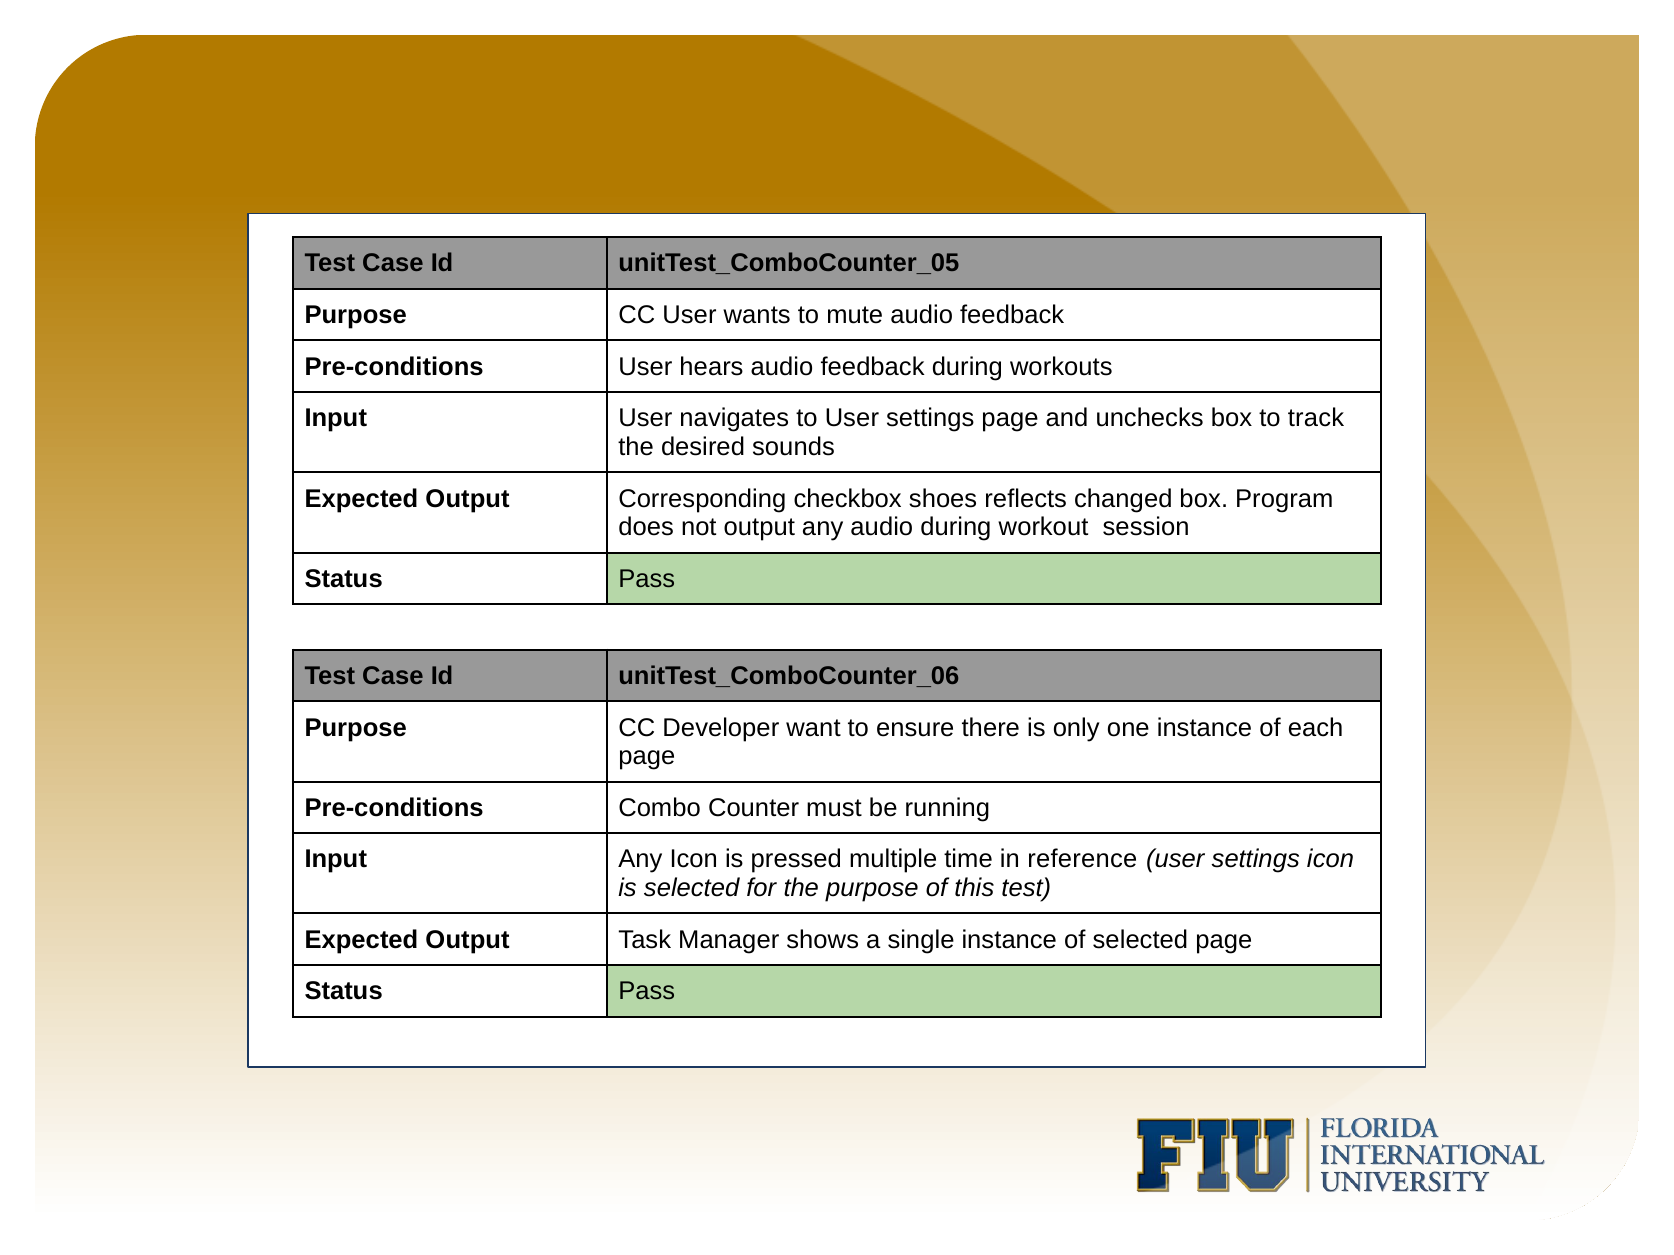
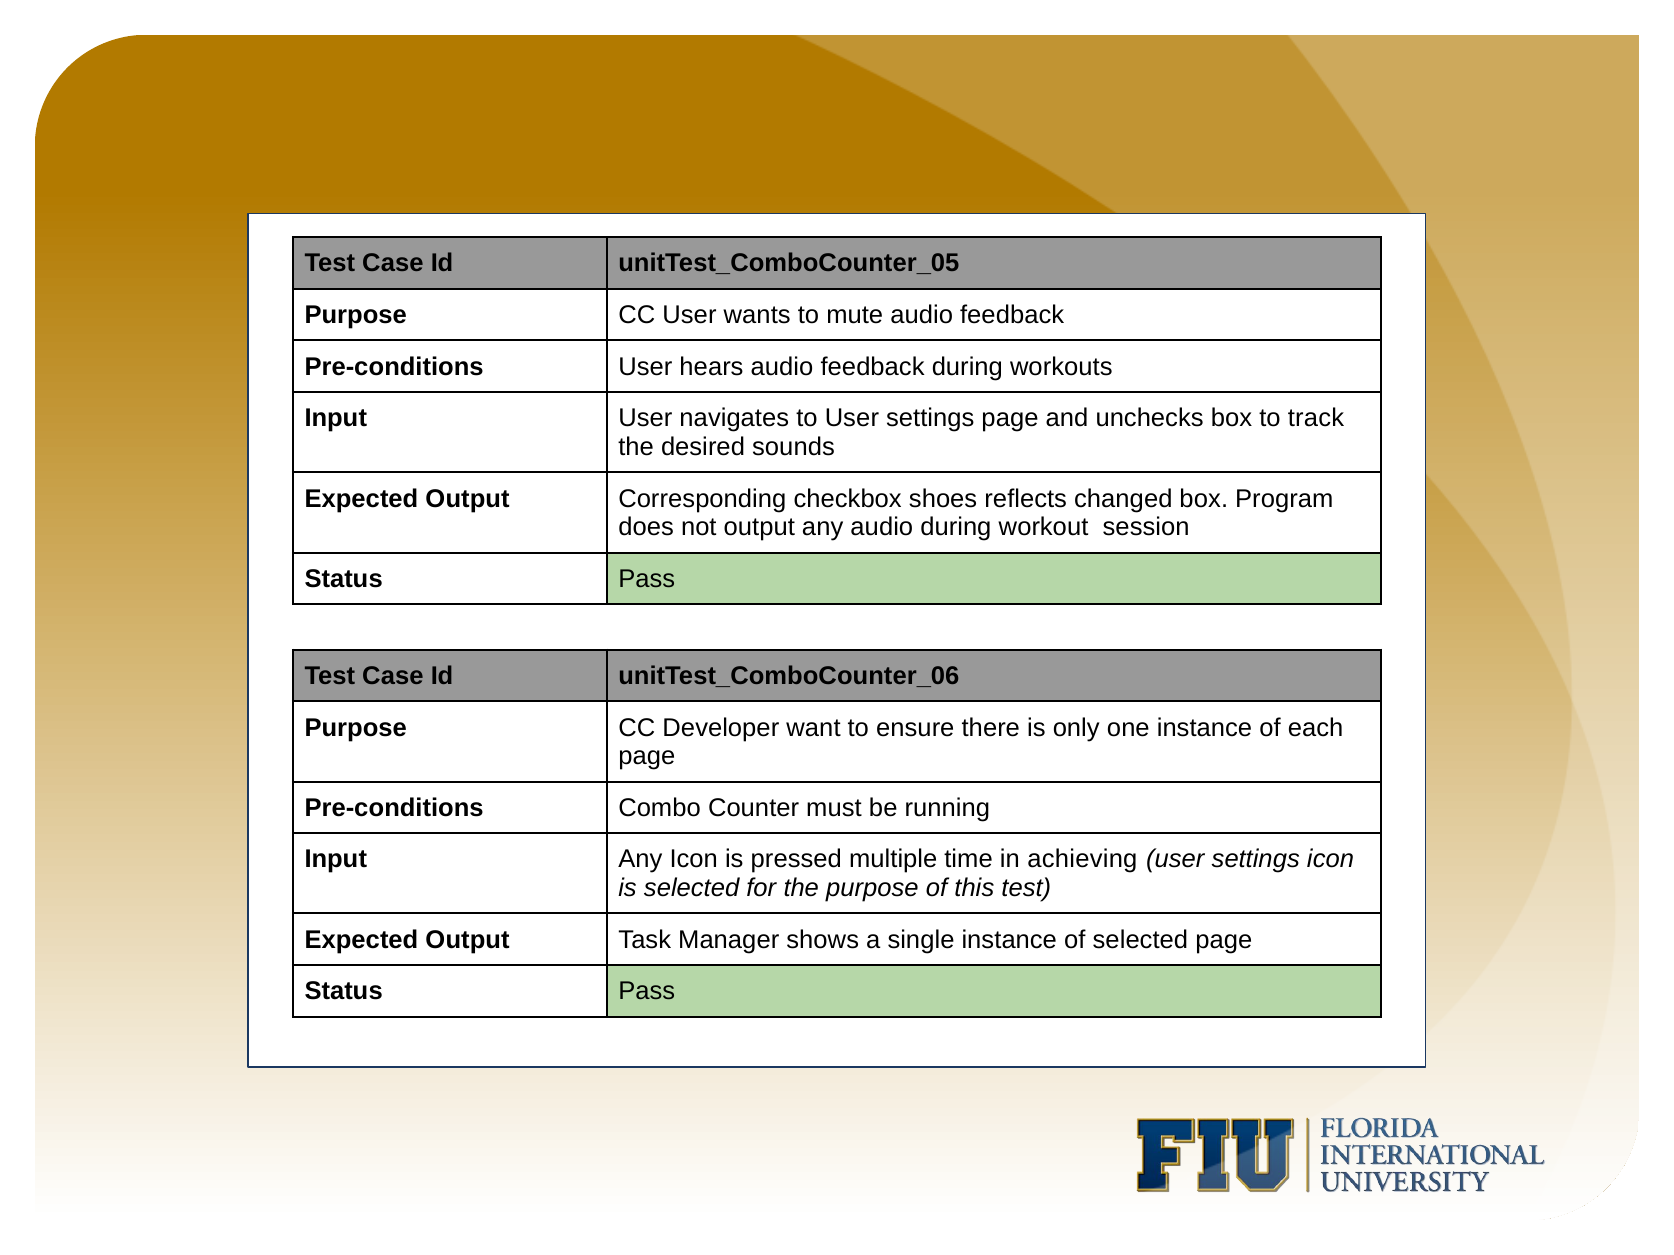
reference: reference -> achieving (1082, 860)
